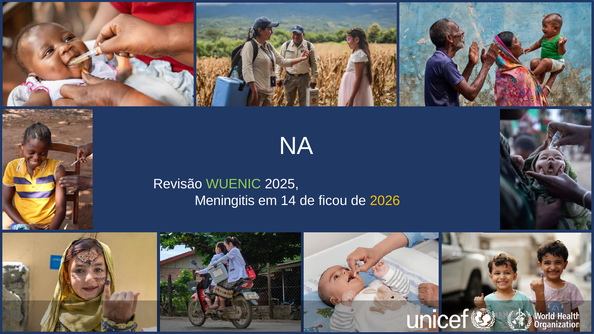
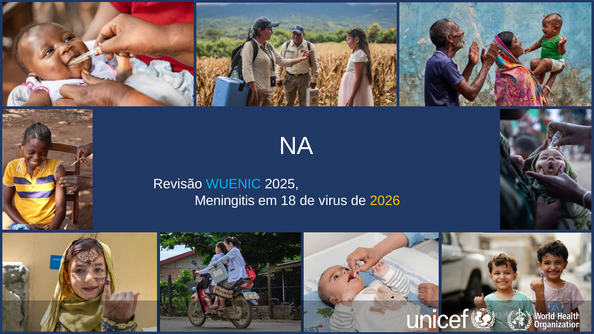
WUENIC colour: light green -> light blue (233, 184)
14: 14 -> 18 (288, 201)
ficou: ficou -> virus (333, 201)
